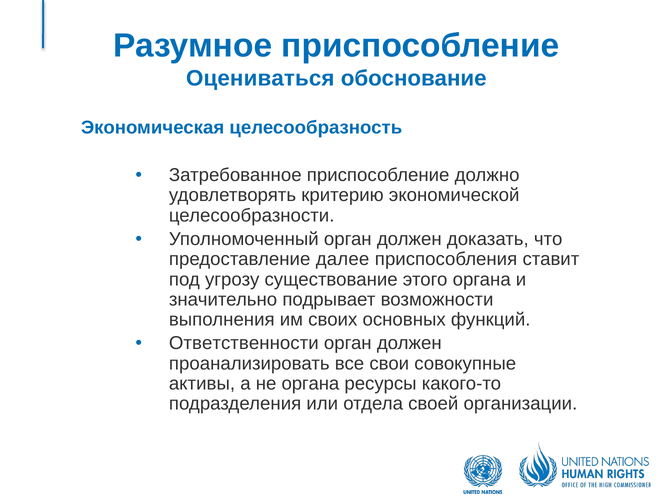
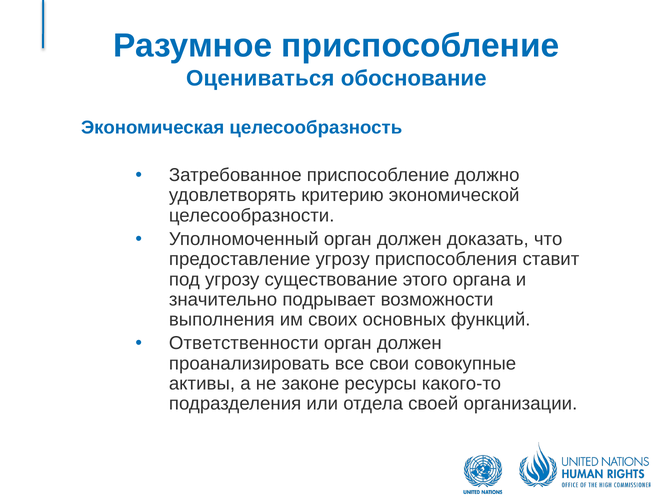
предоставление далее: далее -> угрозу (343, 260)
не органа: органа -> законе (310, 384)
